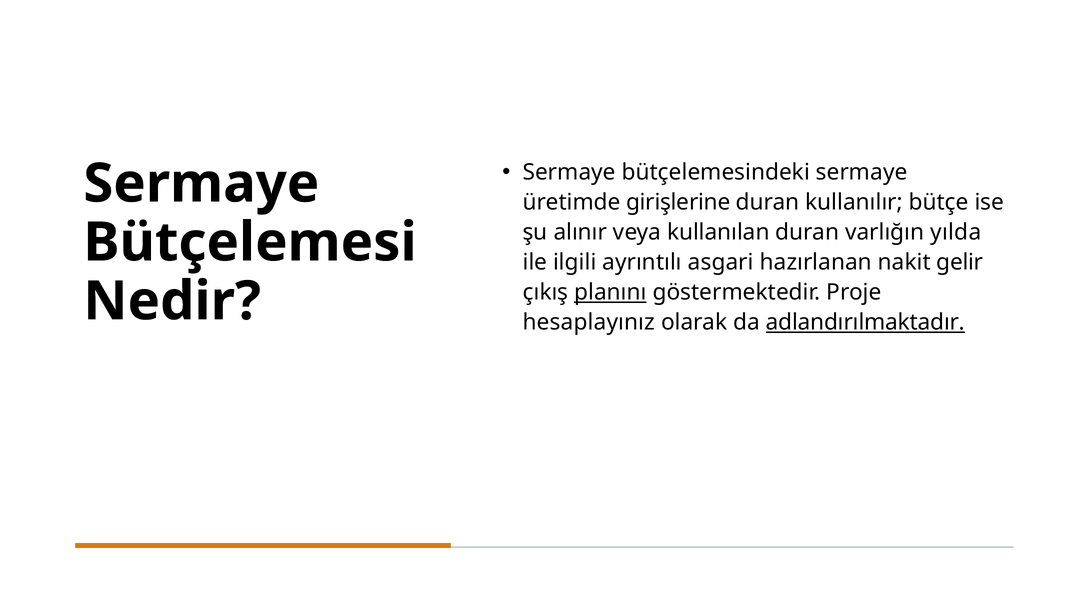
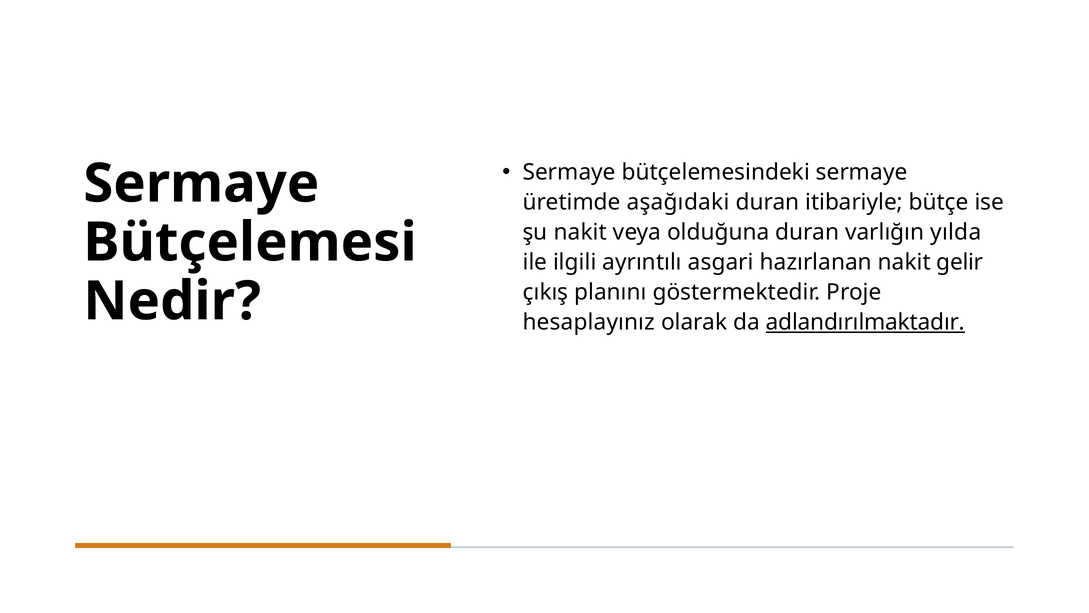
girişlerine: girişlerine -> aşağıdaki (678, 202)
kullanılır: kullanılır -> itibariyle (854, 202)
şu alınır: alınır -> nakit (580, 232)
kullanılan: kullanılan -> olduğuna (718, 232)
planını underline: present -> none (610, 292)
